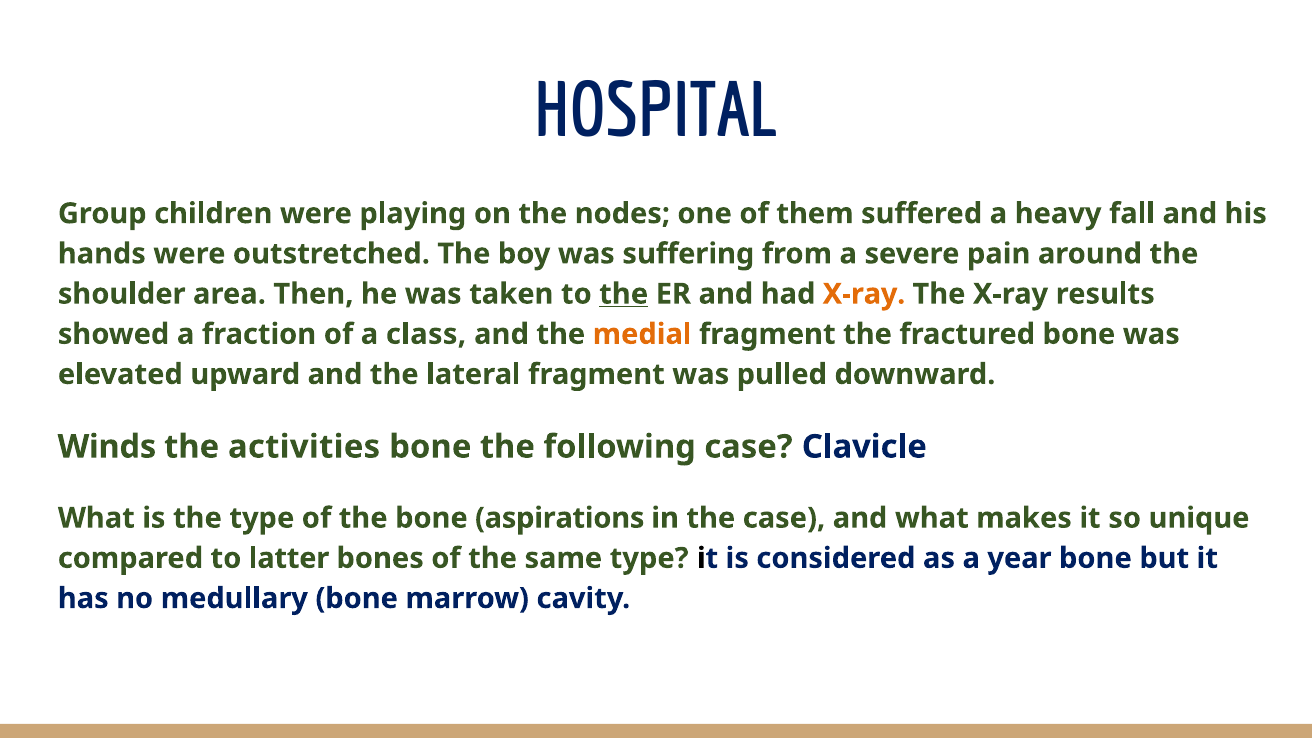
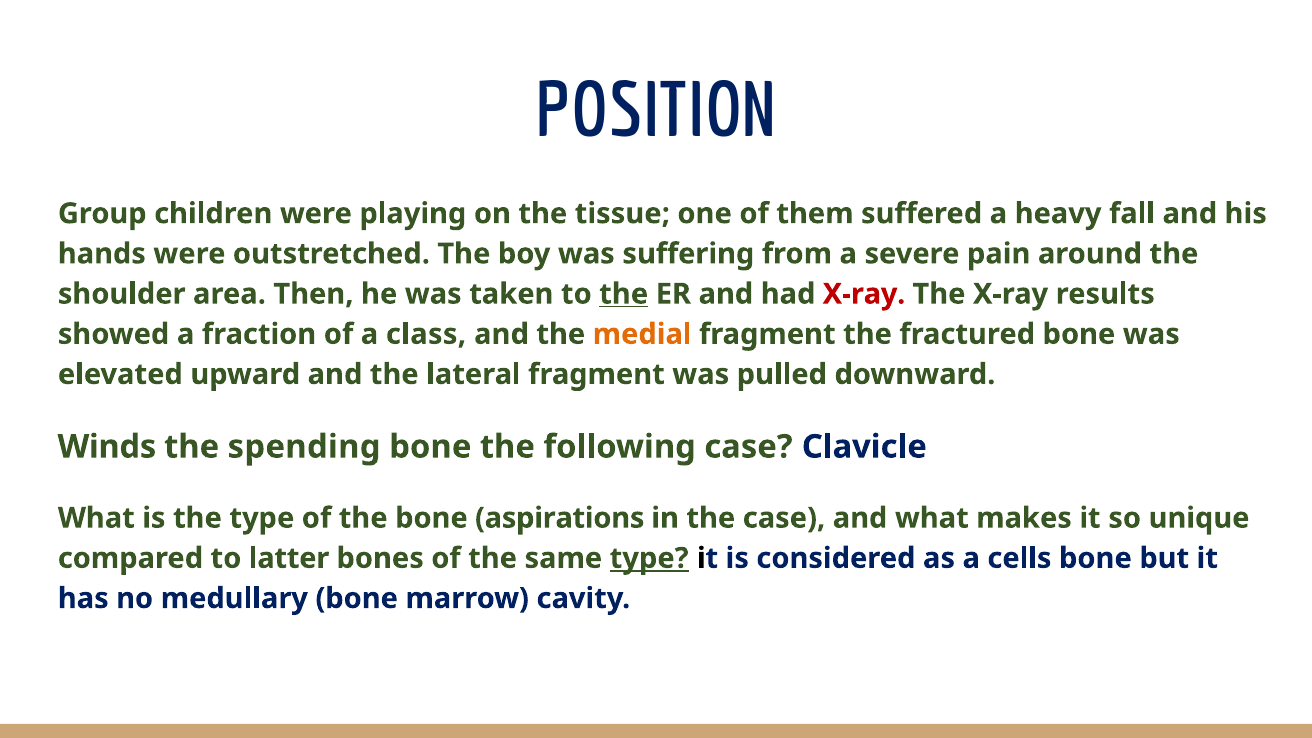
HOSPITAL: HOSPITAL -> POSITION (656, 111)
nodes: nodes -> tissue (622, 214)
X-ray colour: orange -> red (864, 294)
activities: activities -> spending (304, 447)
type underline: none -> present (649, 558)
year: year -> cells (1019, 558)
